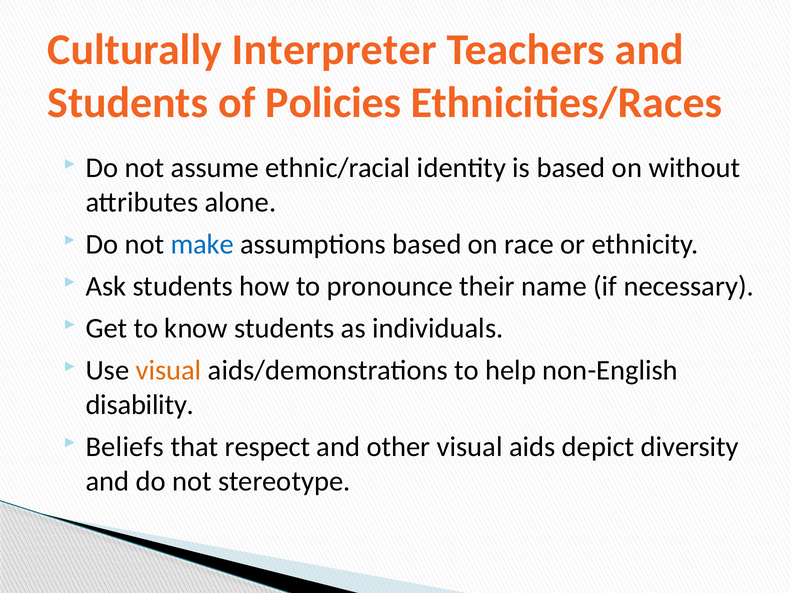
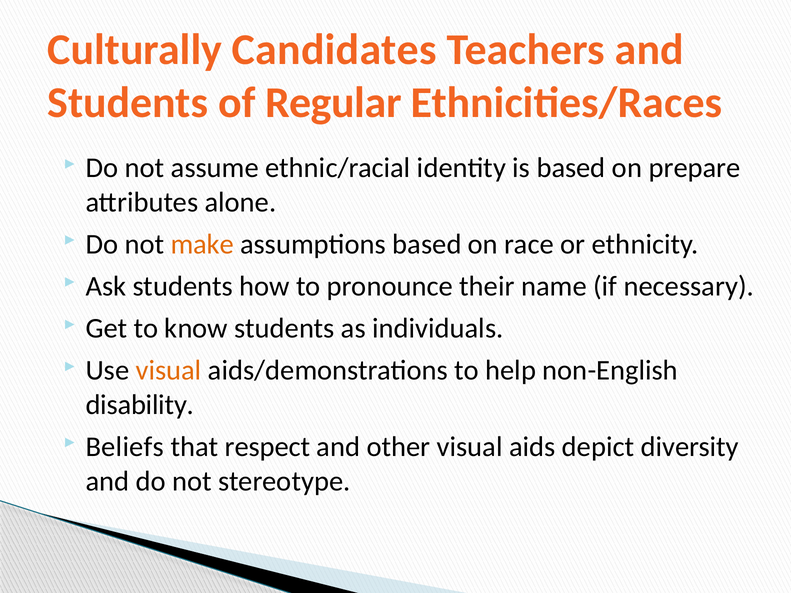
Interpreter: Interpreter -> Candidates (334, 50)
Policies: Policies -> Regular (333, 103)
without: without -> prepare (695, 168)
make colour: blue -> orange (202, 245)
